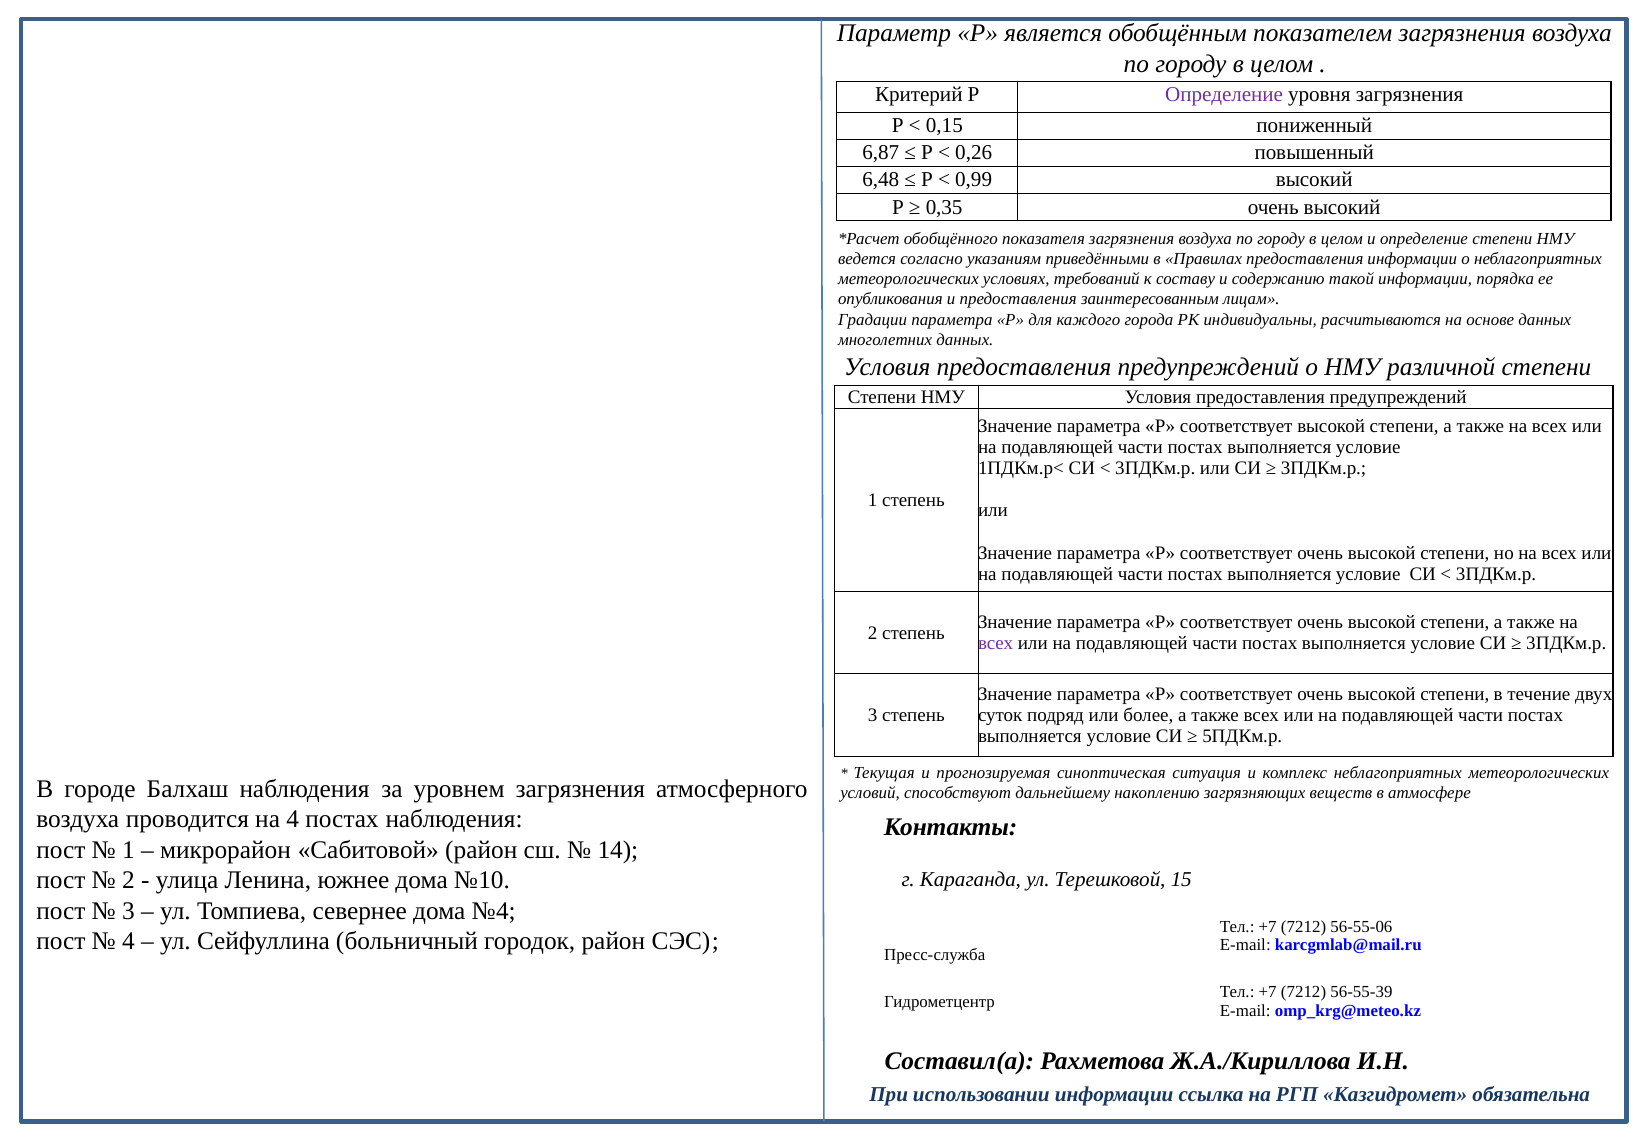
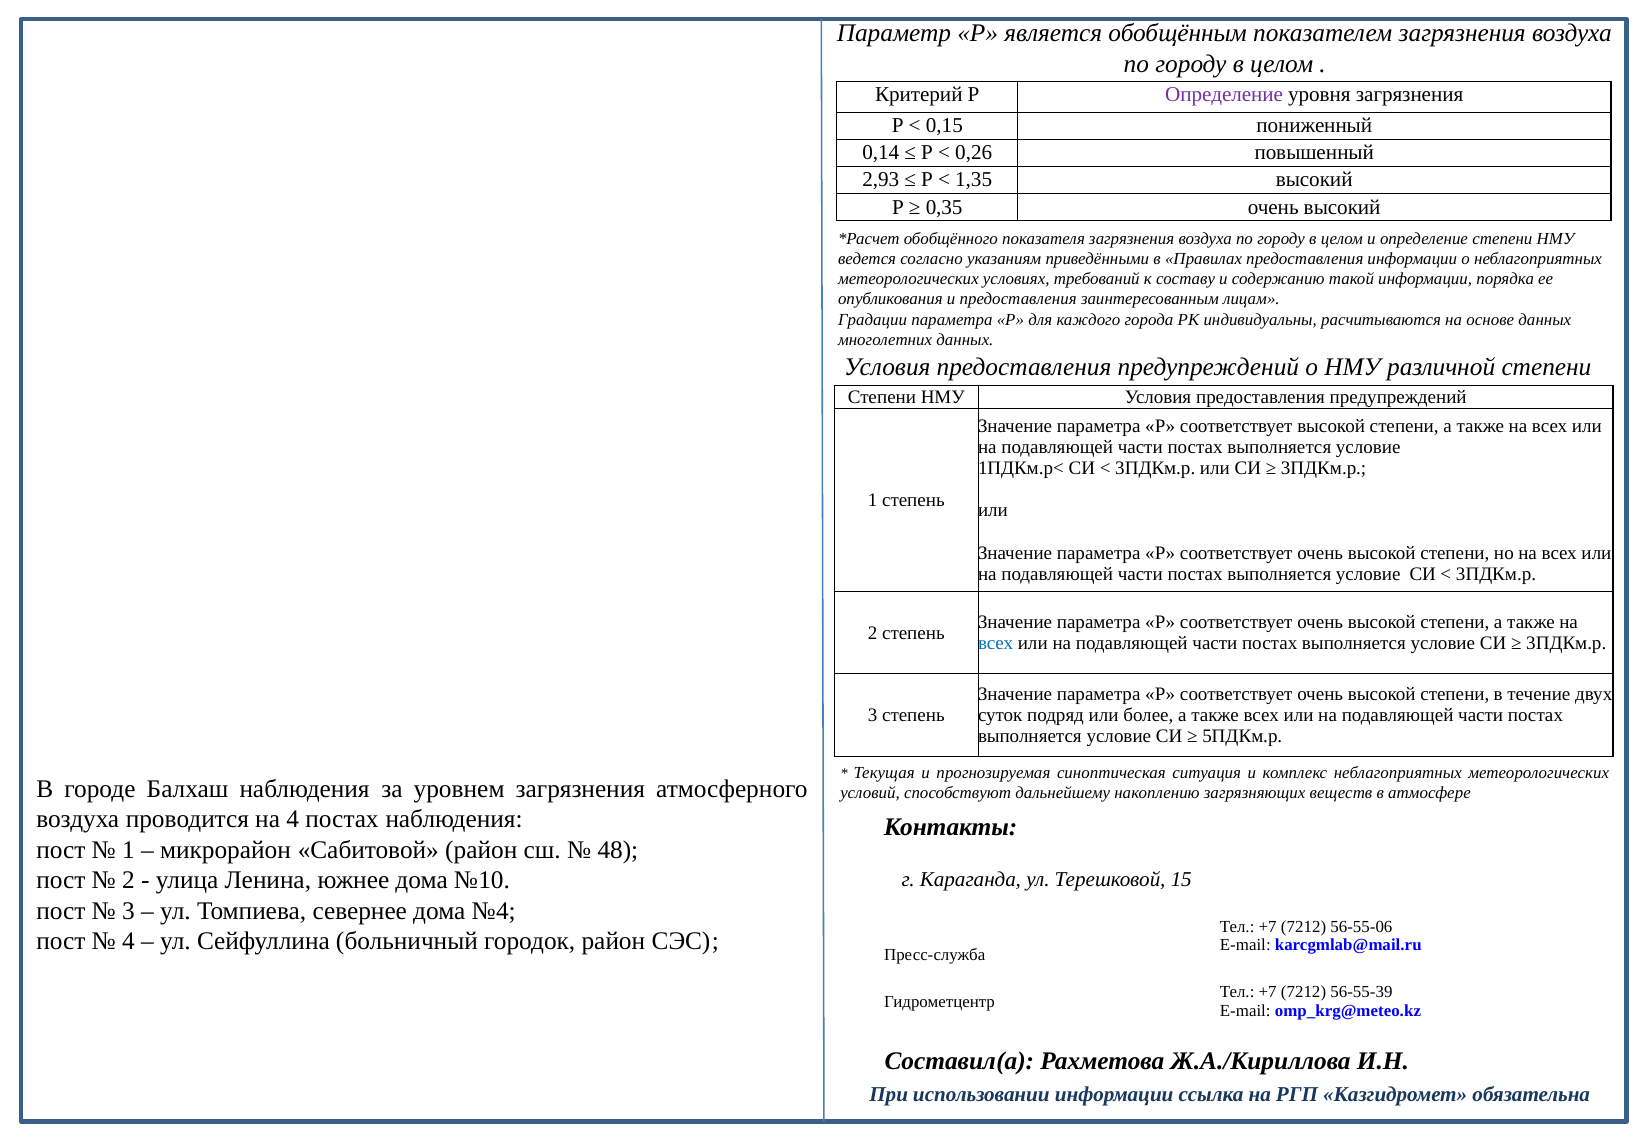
6,87: 6,87 -> 0,14 (881, 153)
6,48: 6,48 -> 2,93 (881, 180)
0,99: 0,99 -> 1,35 (974, 180)
всех colour: purple -> blue (996, 643)
14: 14 -> 48 (618, 850)
